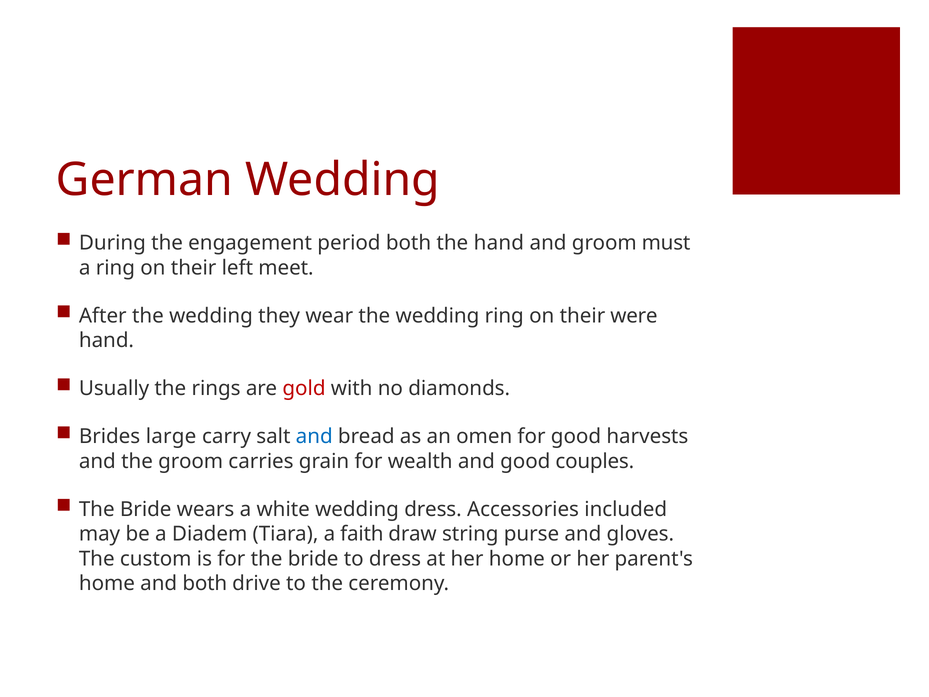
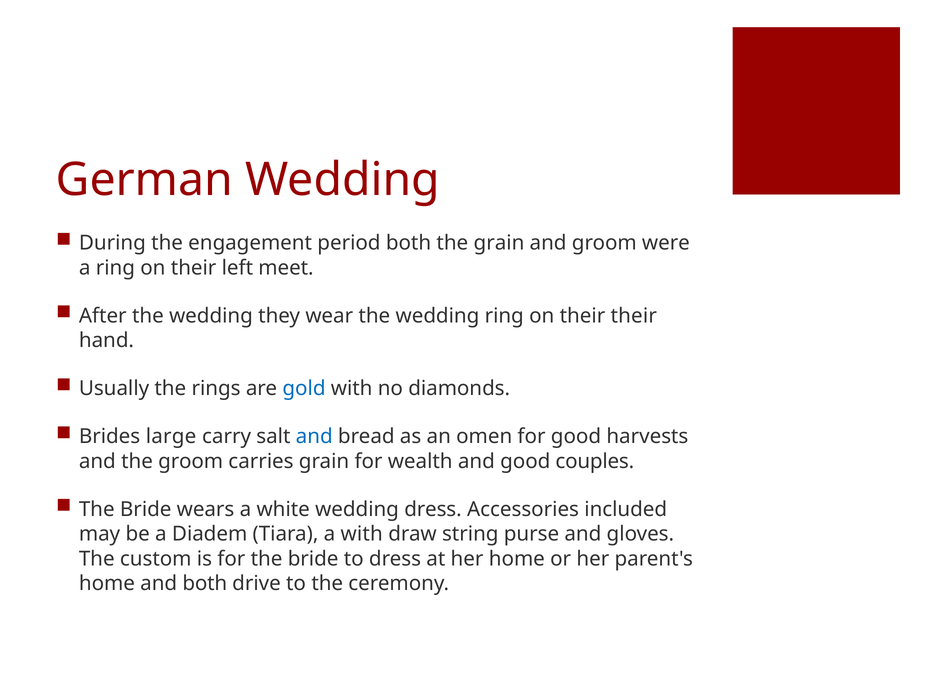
the hand: hand -> grain (499, 243)
must: must -> were (666, 243)
their were: were -> their (634, 316)
gold colour: red -> blue (304, 388)
a faith: faith -> with (362, 534)
